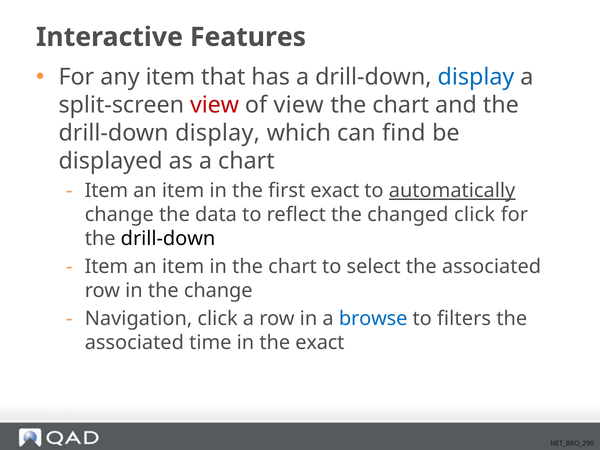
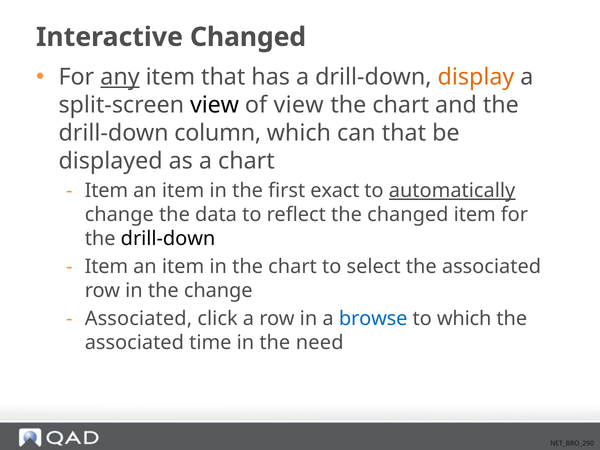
Interactive Features: Features -> Changed (248, 37)
any underline: none -> present (120, 77)
display colour: blue -> orange (476, 77)
view colour: red -> black (215, 105)
display: display -> column (218, 133)
can find: find -> that (404, 133)
changed click: click -> item (475, 215)
Navigation: Navigation -> Associated (138, 319)
to filters: filters -> which (464, 319)
the exact: exact -> need (320, 343)
